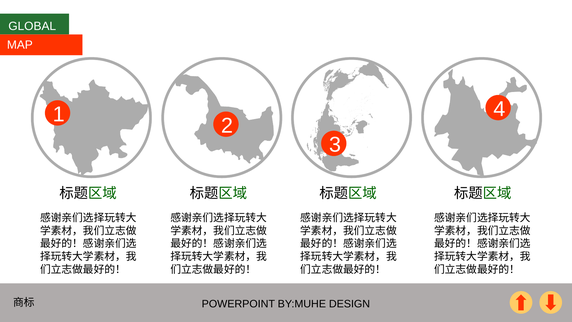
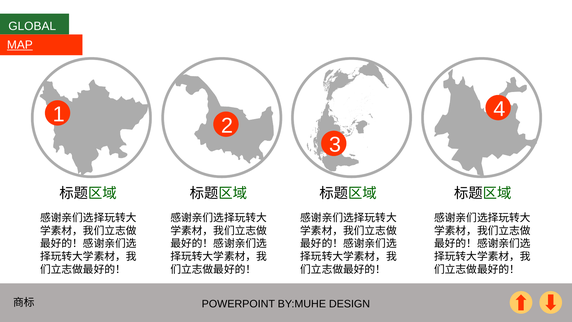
MAP underline: none -> present (20, 45)
